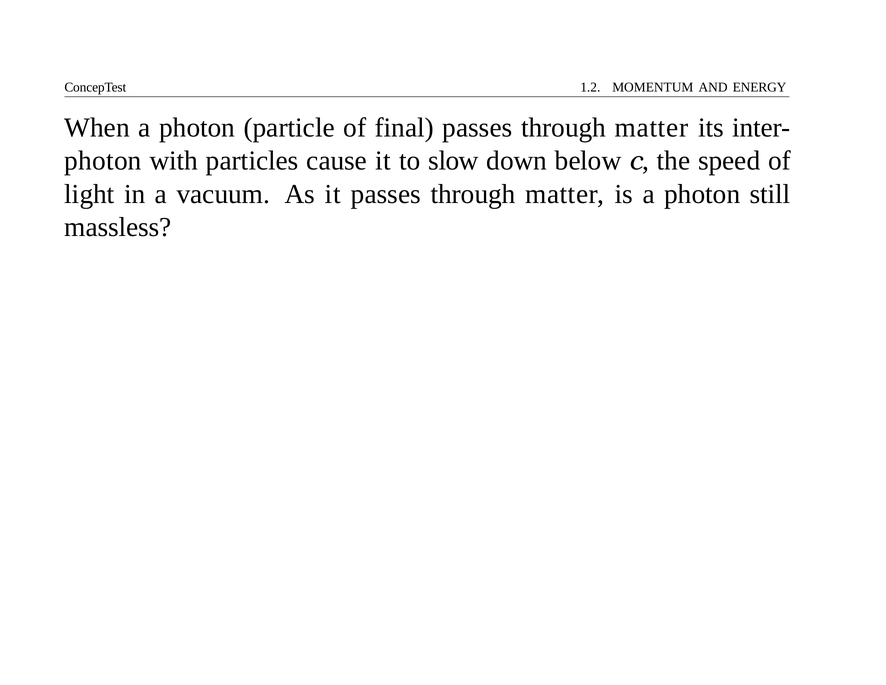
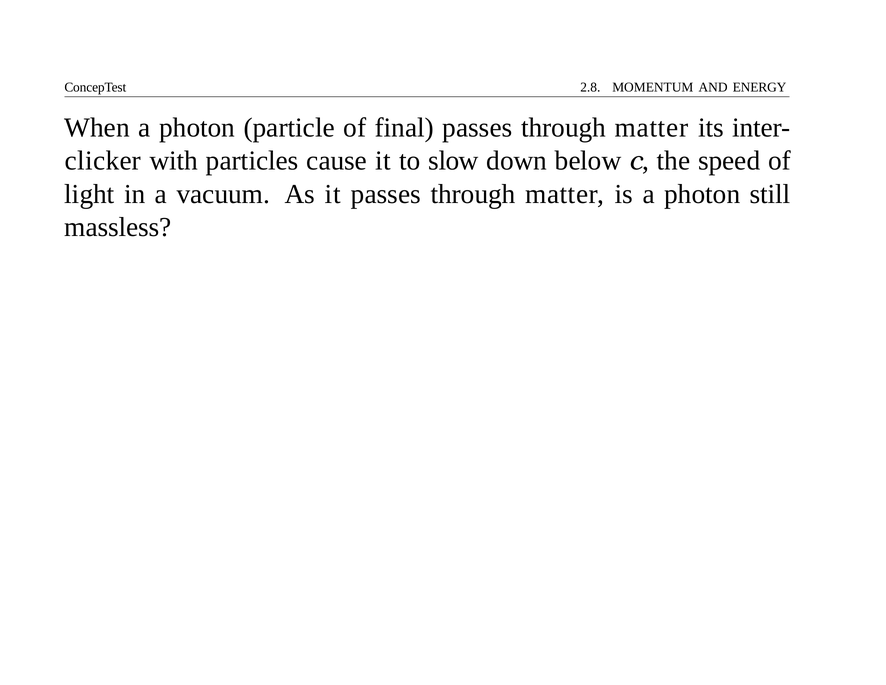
1.2: 1.2 -> 2.8 (590, 87)
photon: photon -> clicker (103, 161)
